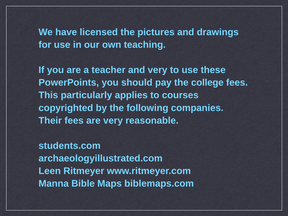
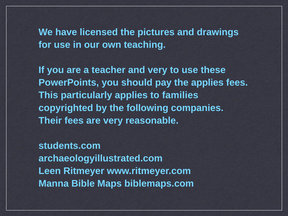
the college: college -> applies (207, 83)
courses: courses -> families (180, 95)
